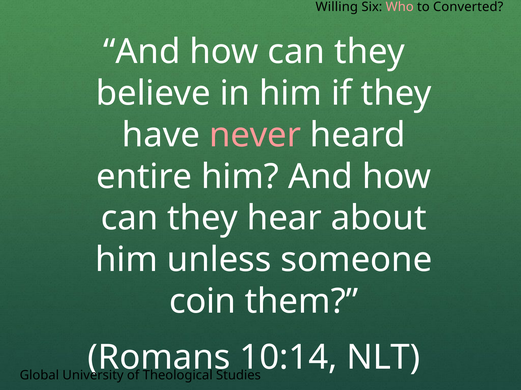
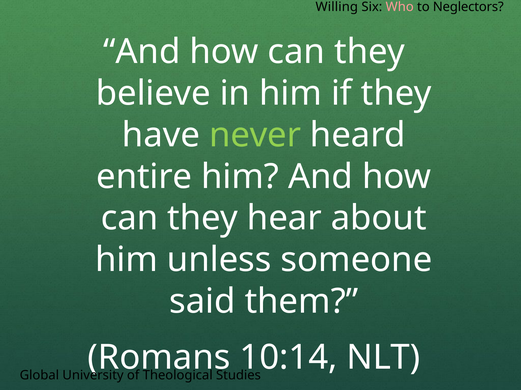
Converted: Converted -> Neglectors (468, 7)
never colour: pink -> light green (255, 135)
coin: coin -> said (202, 302)
